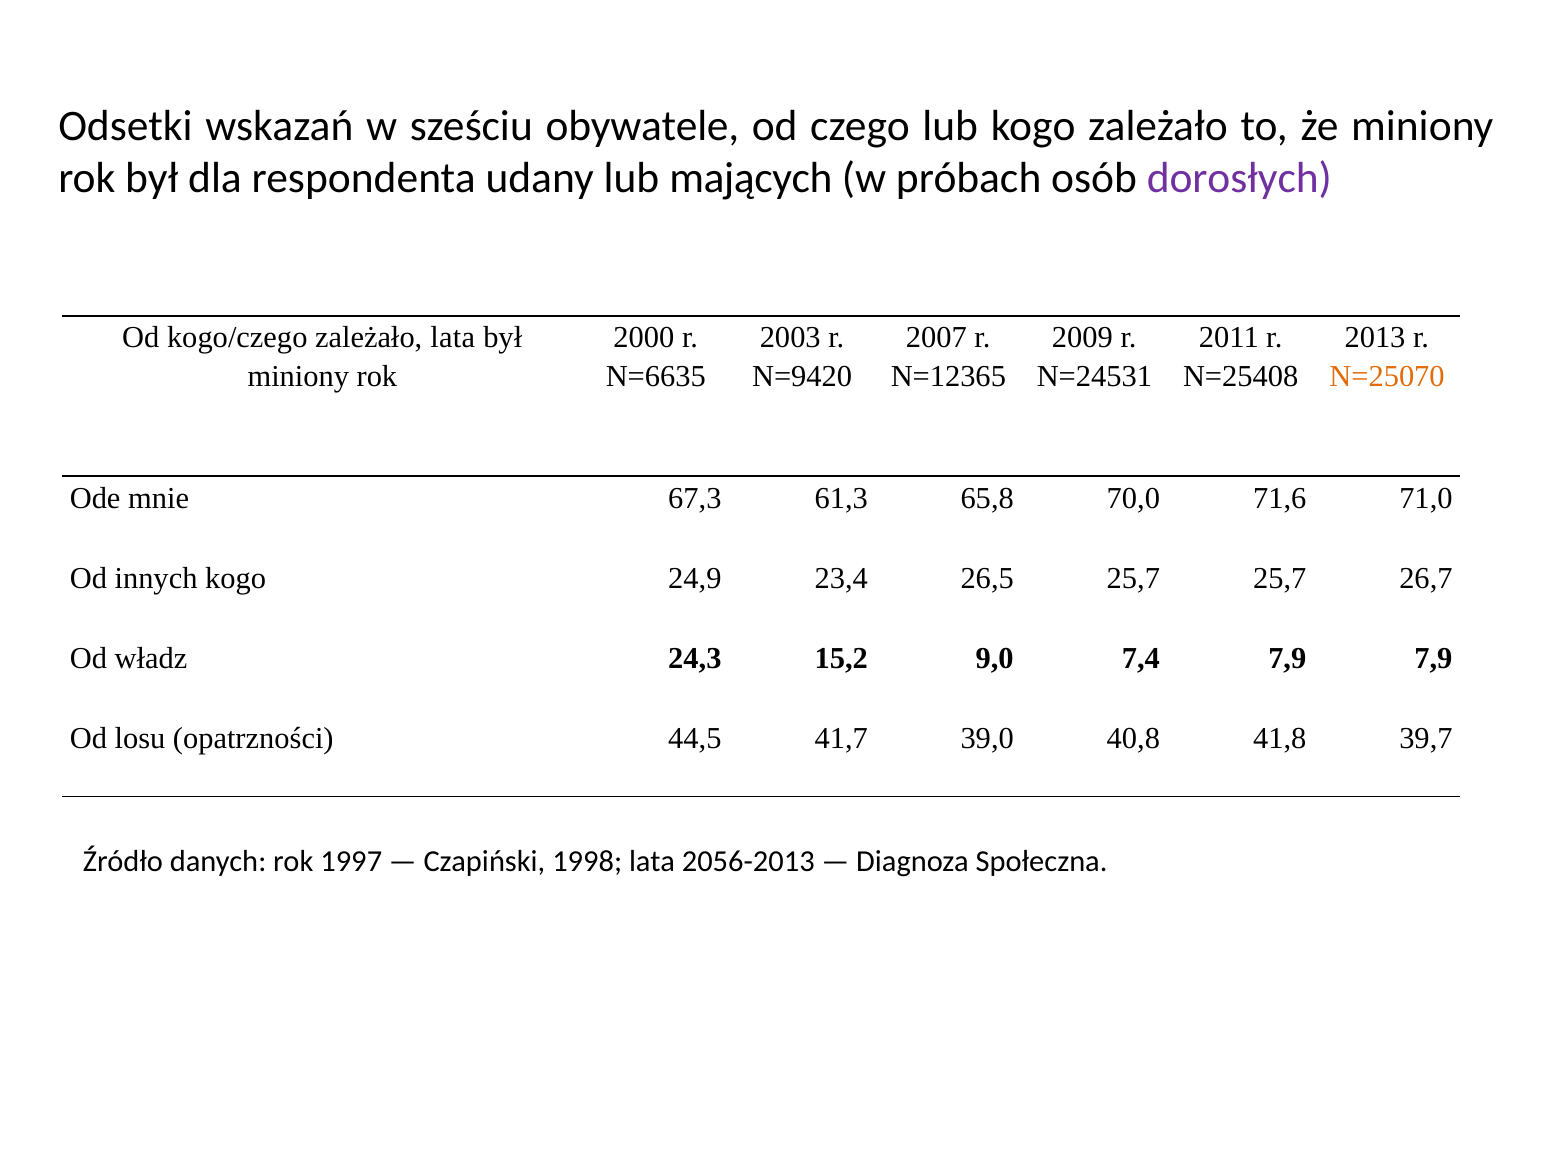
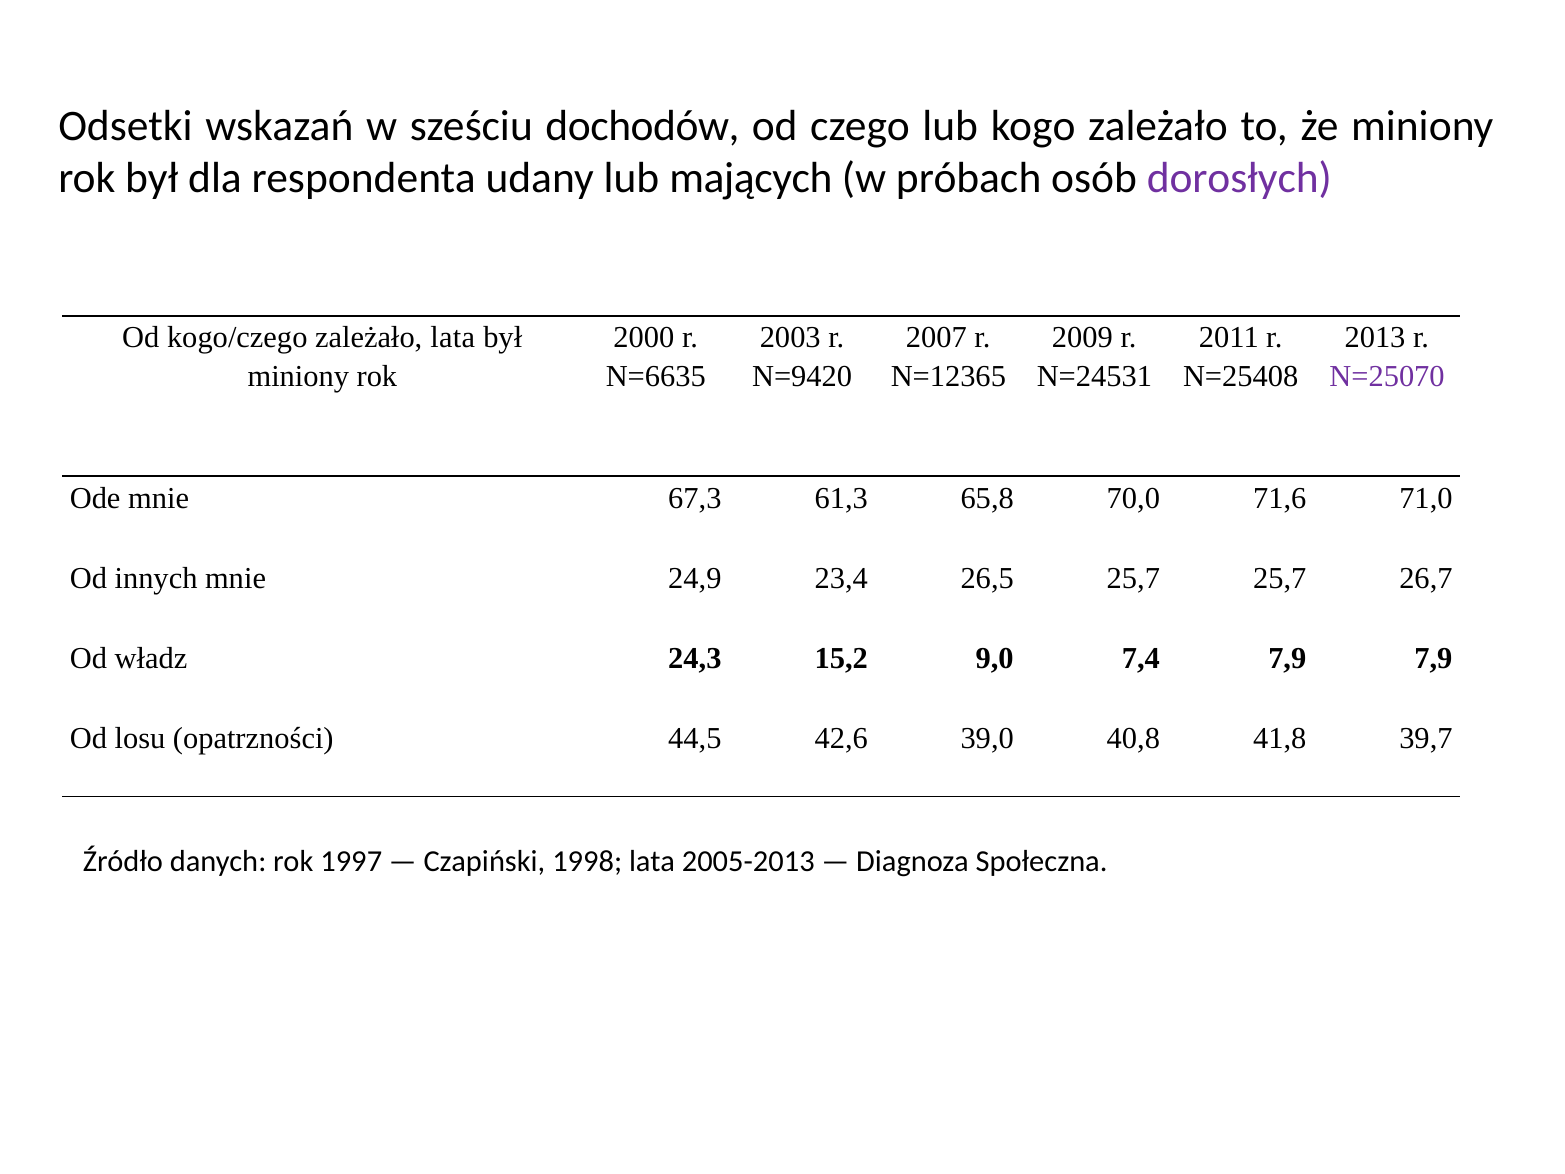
obywatele: obywatele -> dochodów (643, 126)
N=25070 colour: orange -> purple (1387, 376)
innych kogo: kogo -> mnie (236, 578)
41,7: 41,7 -> 42,6 (841, 738)
2056-2013: 2056-2013 -> 2005-2013 (748, 861)
